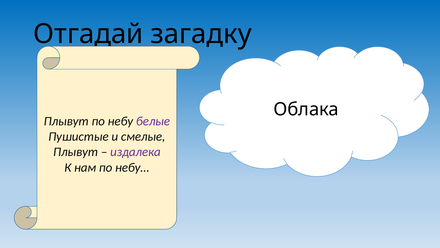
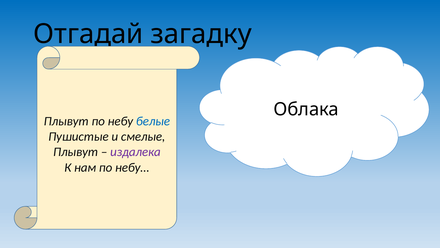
белые colour: purple -> blue (153, 121)
